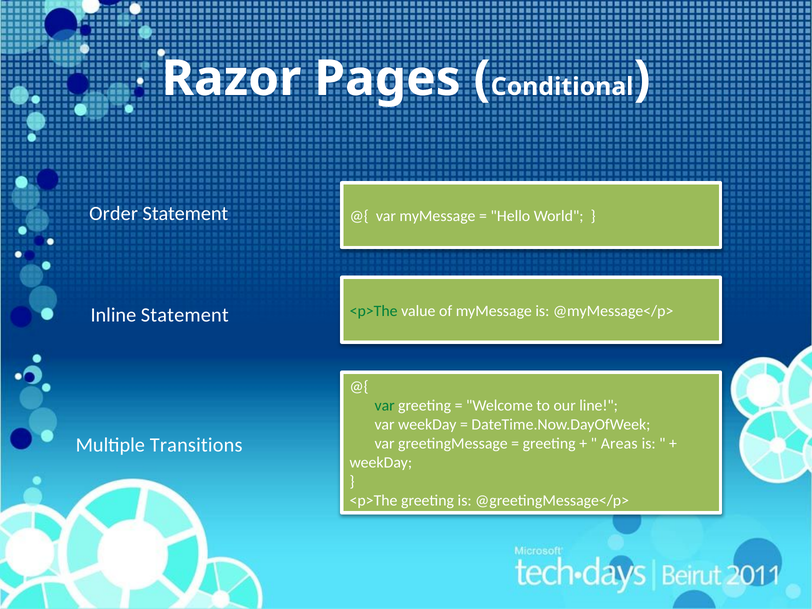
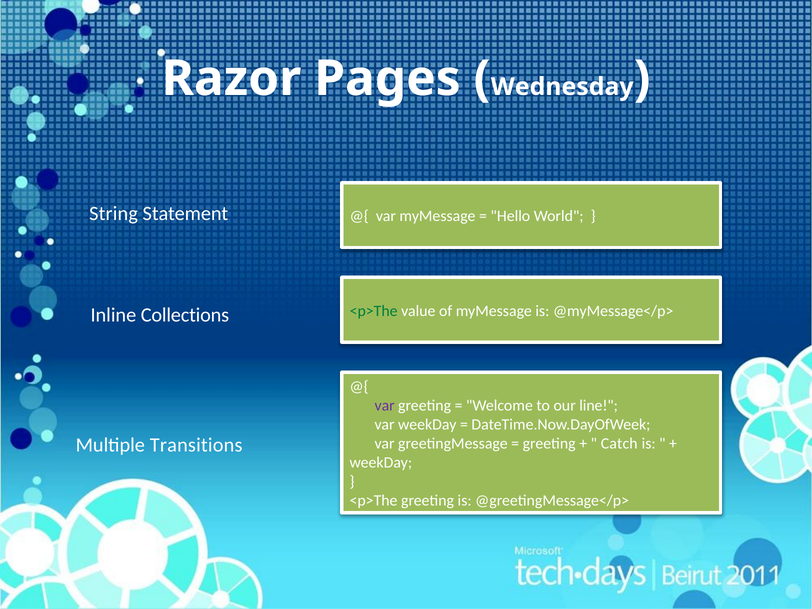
Conditional: Conditional -> Wednesday (562, 87)
Order: Order -> String (114, 214)
Inline Statement: Statement -> Collections (185, 315)
var colour: green -> purple (385, 406)
Areas: Areas -> Catch (619, 444)
